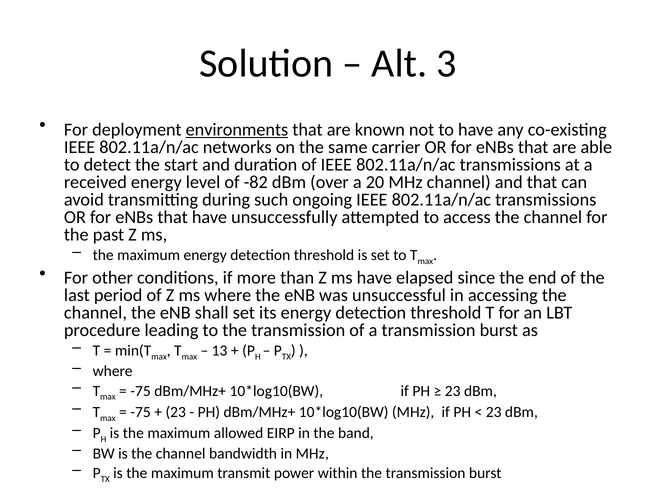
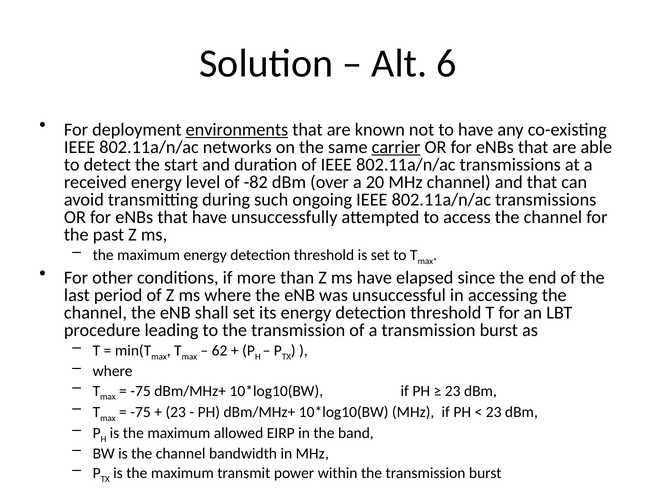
3: 3 -> 6 (446, 64)
carrier underline: none -> present (396, 147)
13: 13 -> 62 (220, 351)
